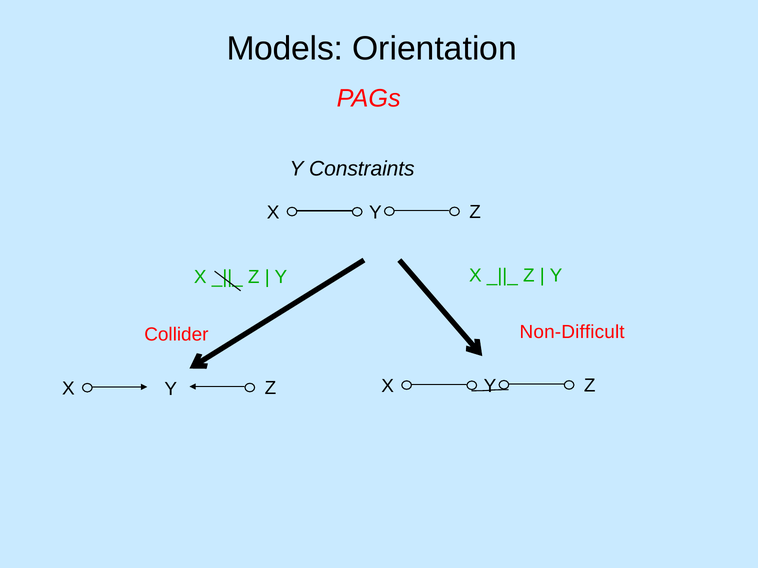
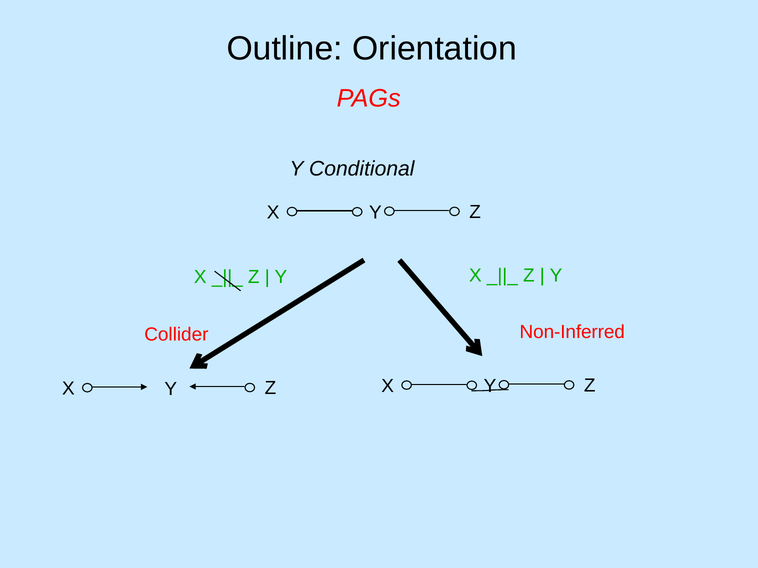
Models: Models -> Outline (285, 48)
Constraints: Constraints -> Conditional (362, 169)
Non-Difficult: Non-Difficult -> Non-Inferred (572, 332)
